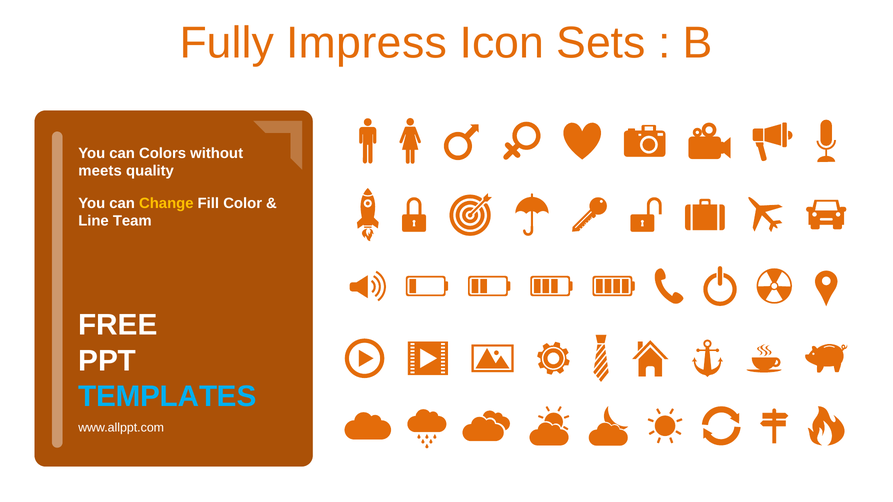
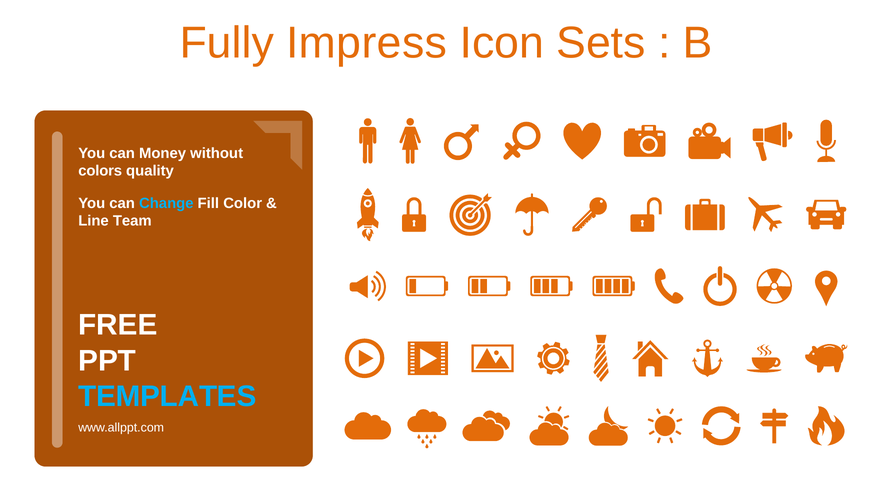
Colors: Colors -> Money (163, 153)
meets: meets -> colors (100, 171)
Change colour: yellow -> light blue (166, 203)
